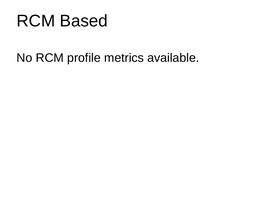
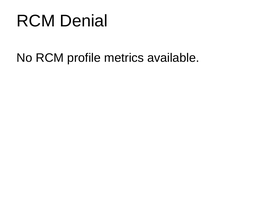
Based: Based -> Denial (84, 21)
